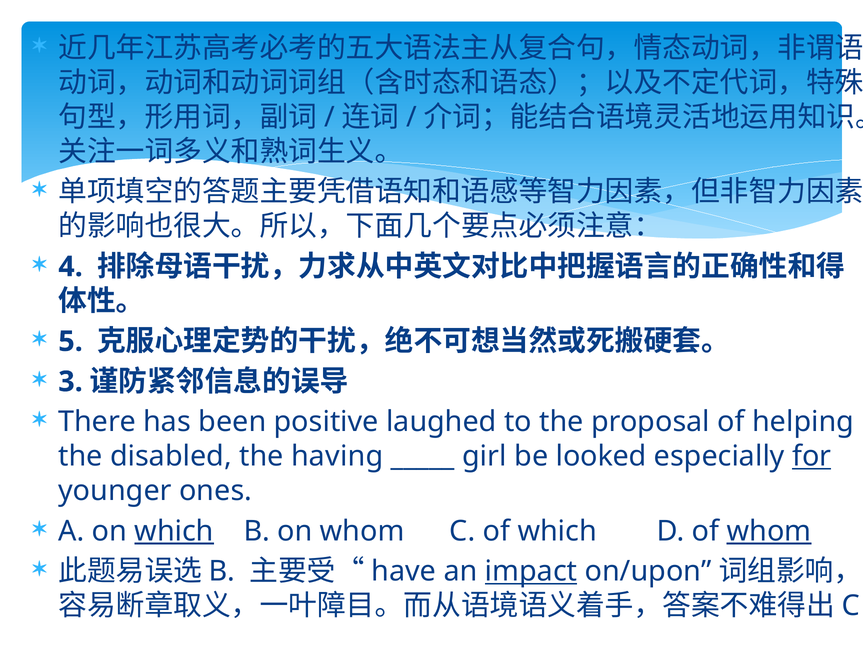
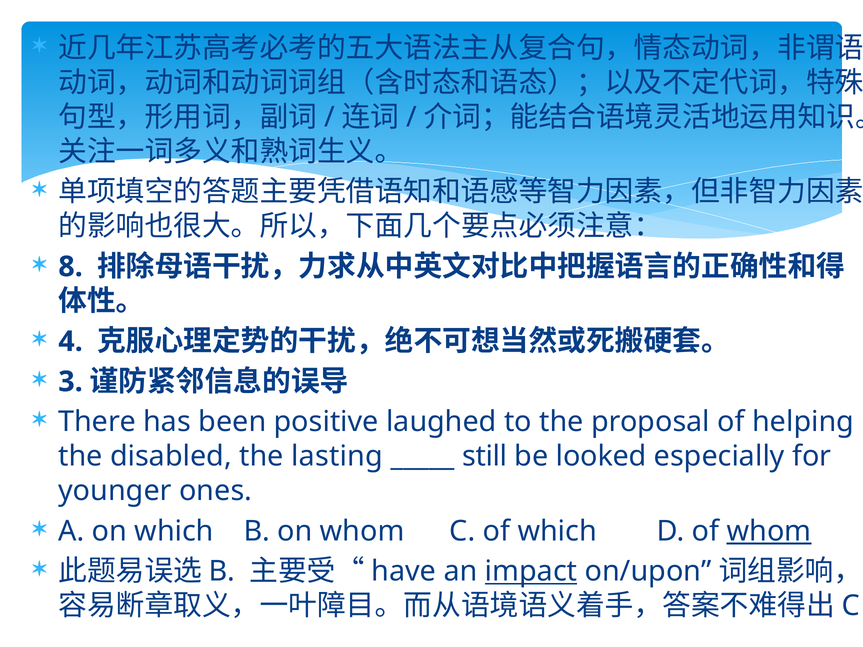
4: 4 -> 8 (71, 267)
5: 5 -> 4 (71, 342)
having: having -> lasting (337, 457)
girl: girl -> still (485, 457)
for underline: present -> none (812, 457)
which underline: present -> none (174, 531)
